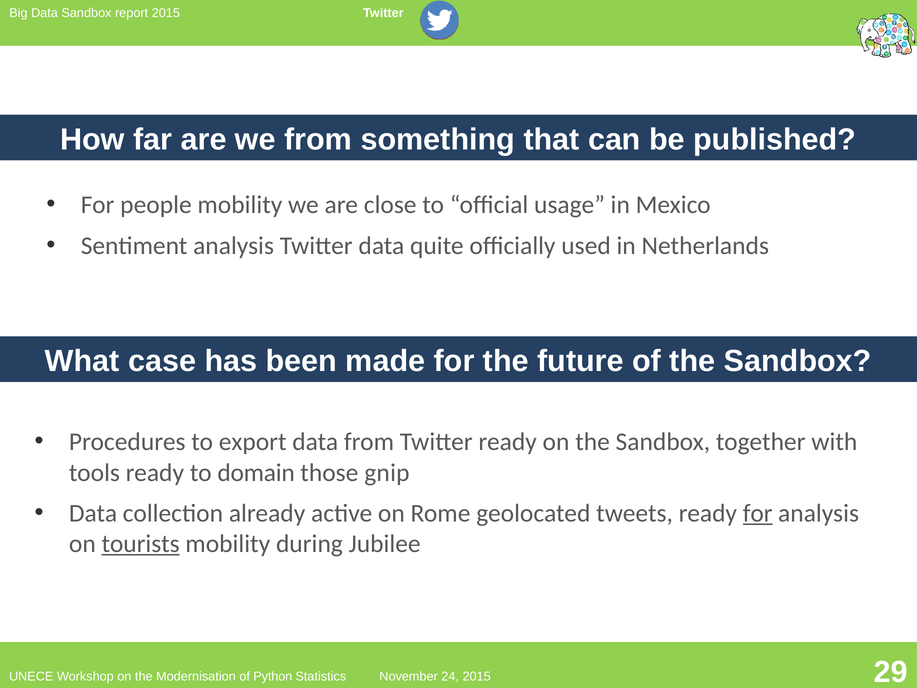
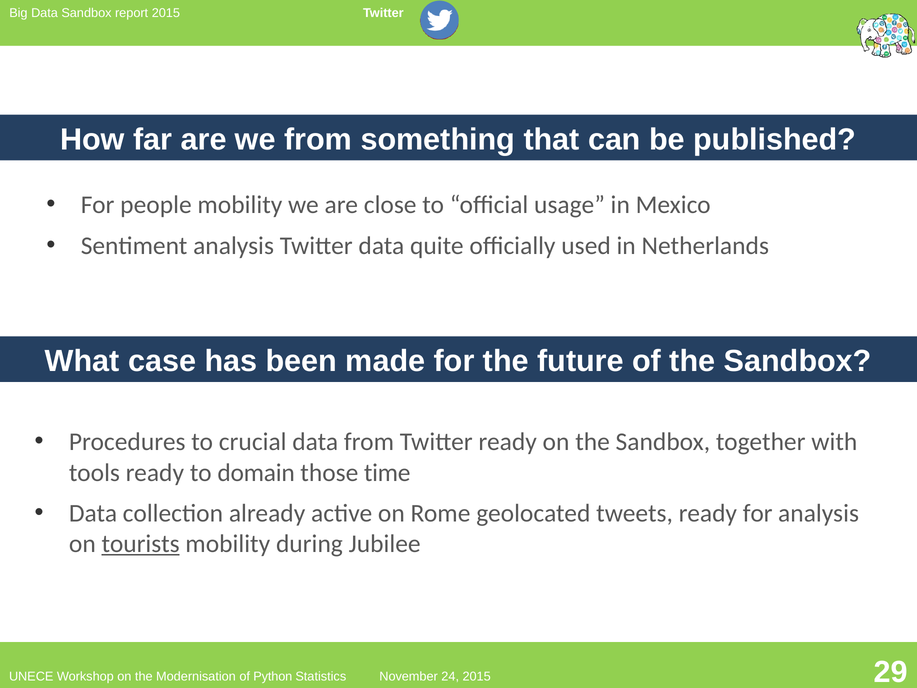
export: export -> crucial (253, 442)
gnip: gnip -> time (387, 472)
for underline: present -> none (758, 513)
